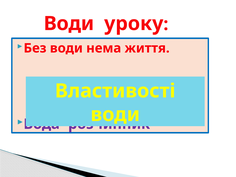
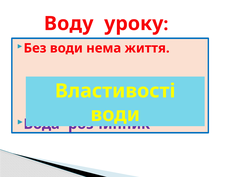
Води: Води -> Воду (69, 24)
